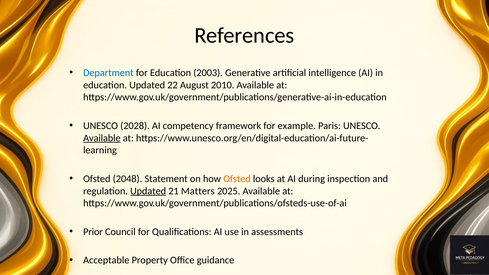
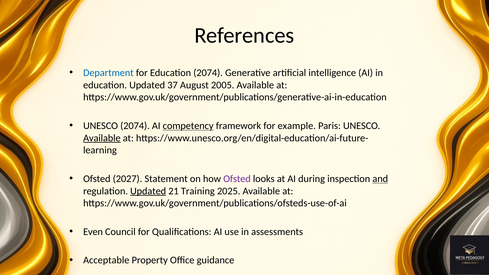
Education 2003: 2003 -> 2074 (208, 73)
22: 22 -> 37 (173, 85)
2010: 2010 -> 2005 (223, 85)
UNESCO 2028: 2028 -> 2074 (135, 126)
competency underline: none -> present (188, 126)
2048: 2048 -> 2027 (128, 179)
Ofsted colour: orange -> purple (237, 179)
and underline: none -> present (380, 179)
Matters: Matters -> Training (198, 191)
Prior: Prior -> Even (93, 232)
